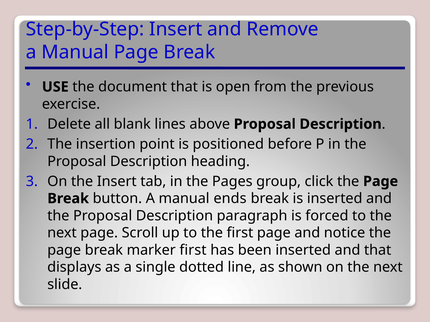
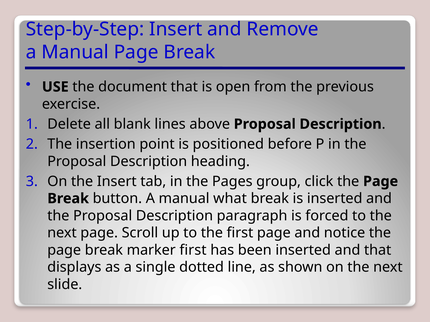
ends: ends -> what (230, 199)
